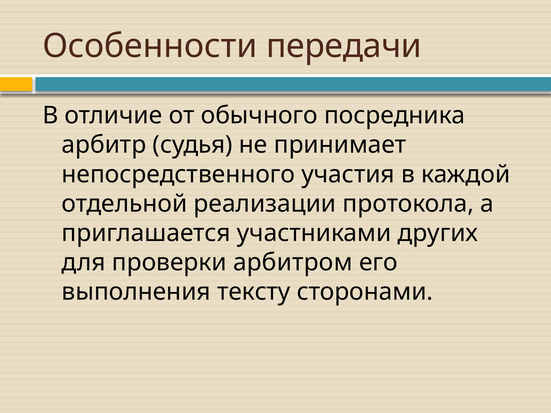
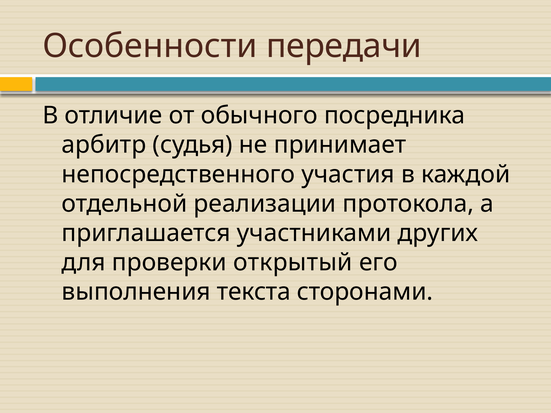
арбитром: арбитром -> открытый (293, 263)
тексту: тексту -> текста (254, 292)
